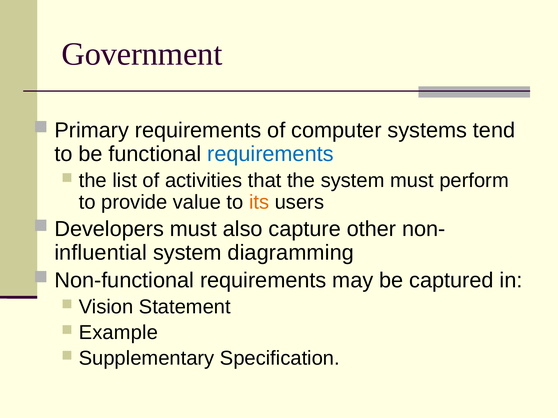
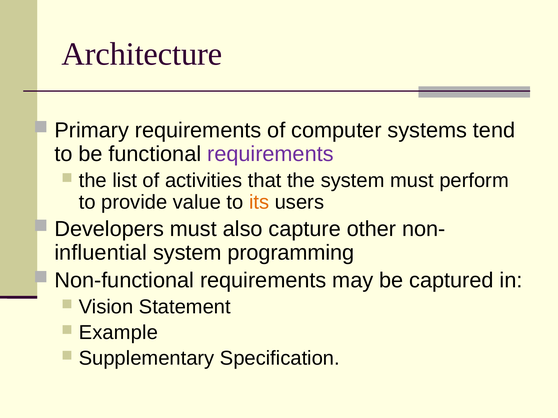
Government: Government -> Architecture (142, 54)
requirements colour: blue -> purple (270, 154)
diagramming: diagramming -> programming (291, 253)
